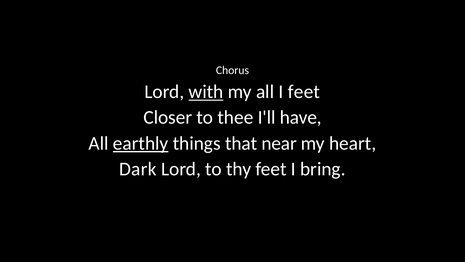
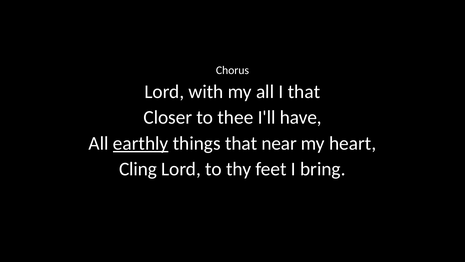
with underline: present -> none (206, 92)
I feet: feet -> that (304, 92)
Dark: Dark -> Cling (138, 169)
